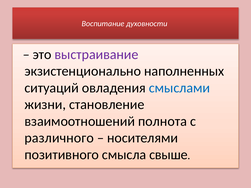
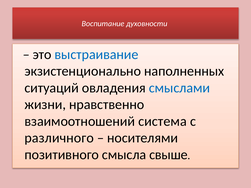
выстраивание colour: purple -> blue (96, 55)
становление: становление -> нравственно (107, 105)
полнота: полнота -> система (162, 121)
